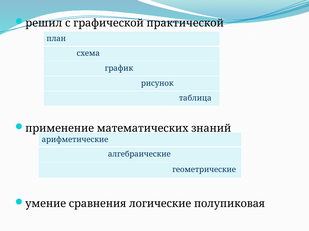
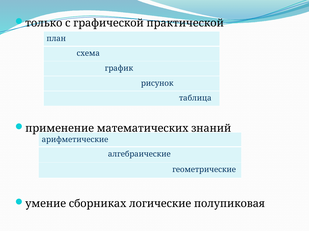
решил: решил -> только (44, 23)
сравнения: сравнения -> сборниках (98, 204)
